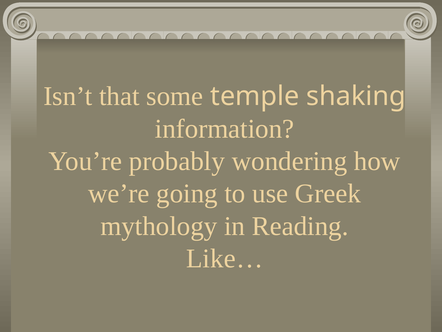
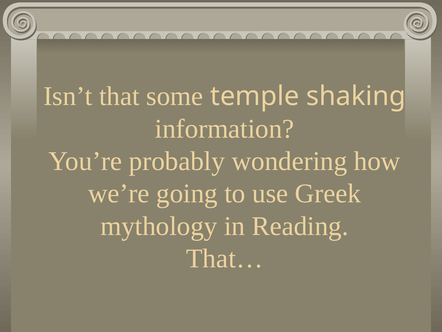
Like…: Like… -> That… (225, 258)
